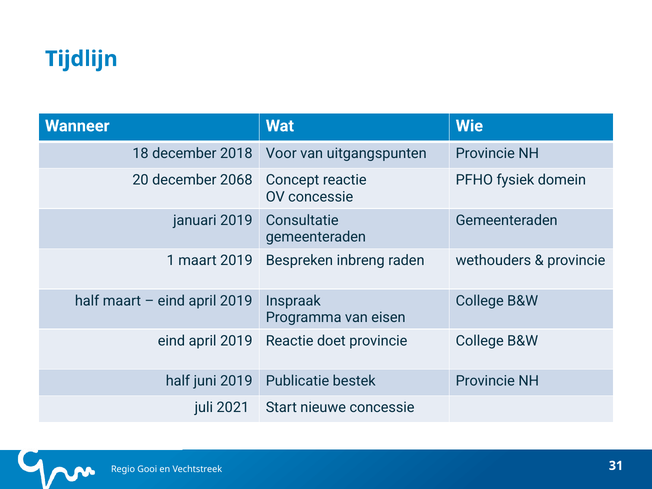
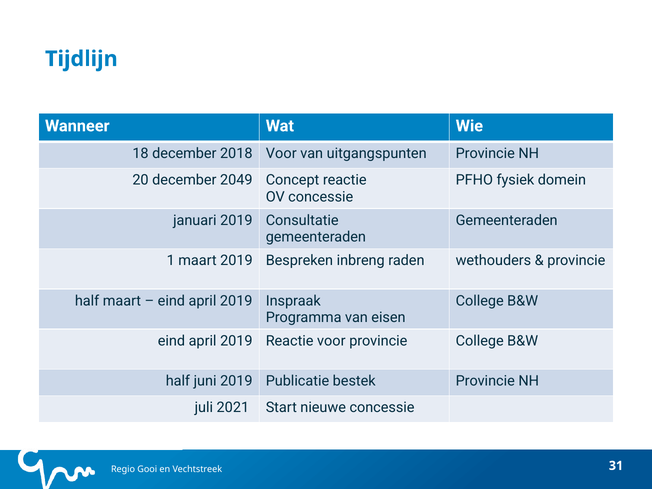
2068: 2068 -> 2049 (236, 180)
Reactie doet: doet -> voor (331, 341)
